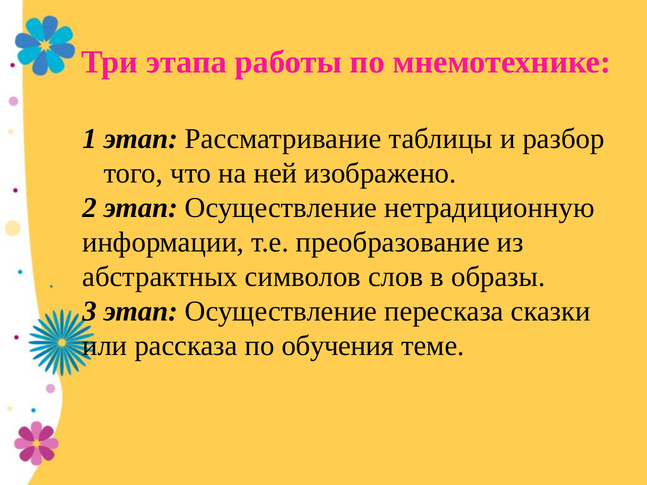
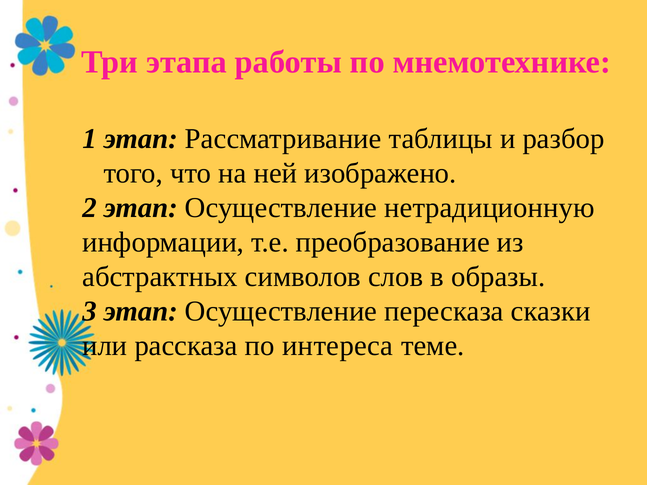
обучения: обучения -> интереса (338, 346)
